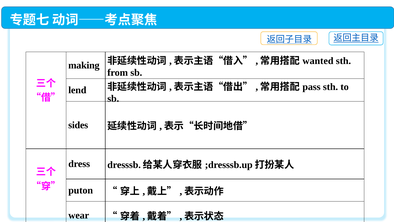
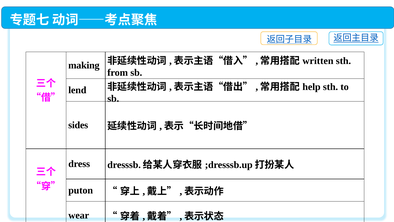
wanted: wanted -> written (318, 61)
pass: pass -> help (312, 87)
